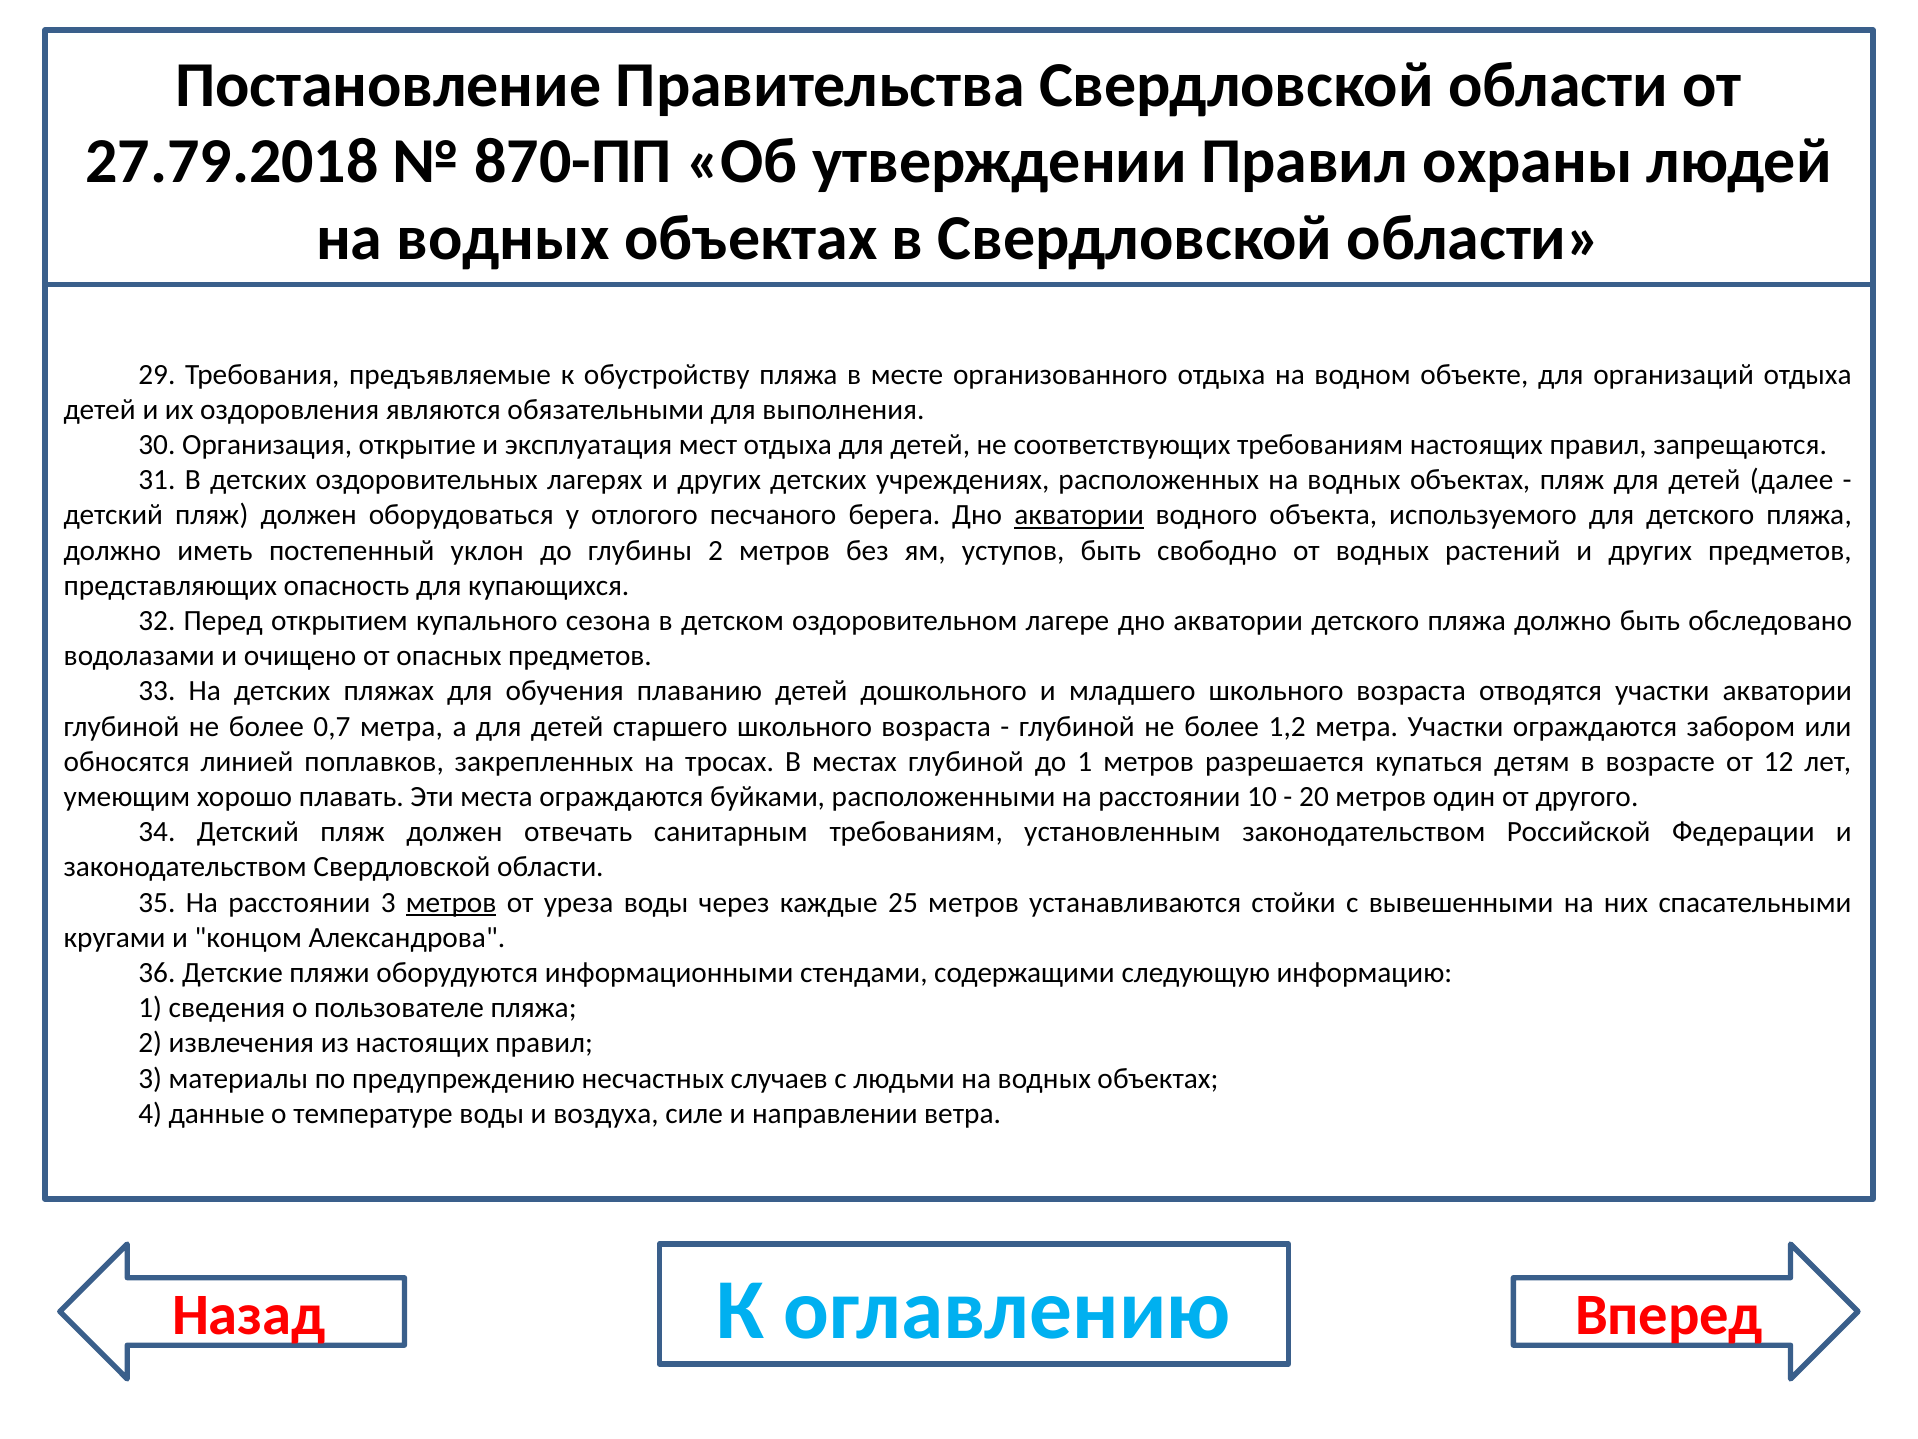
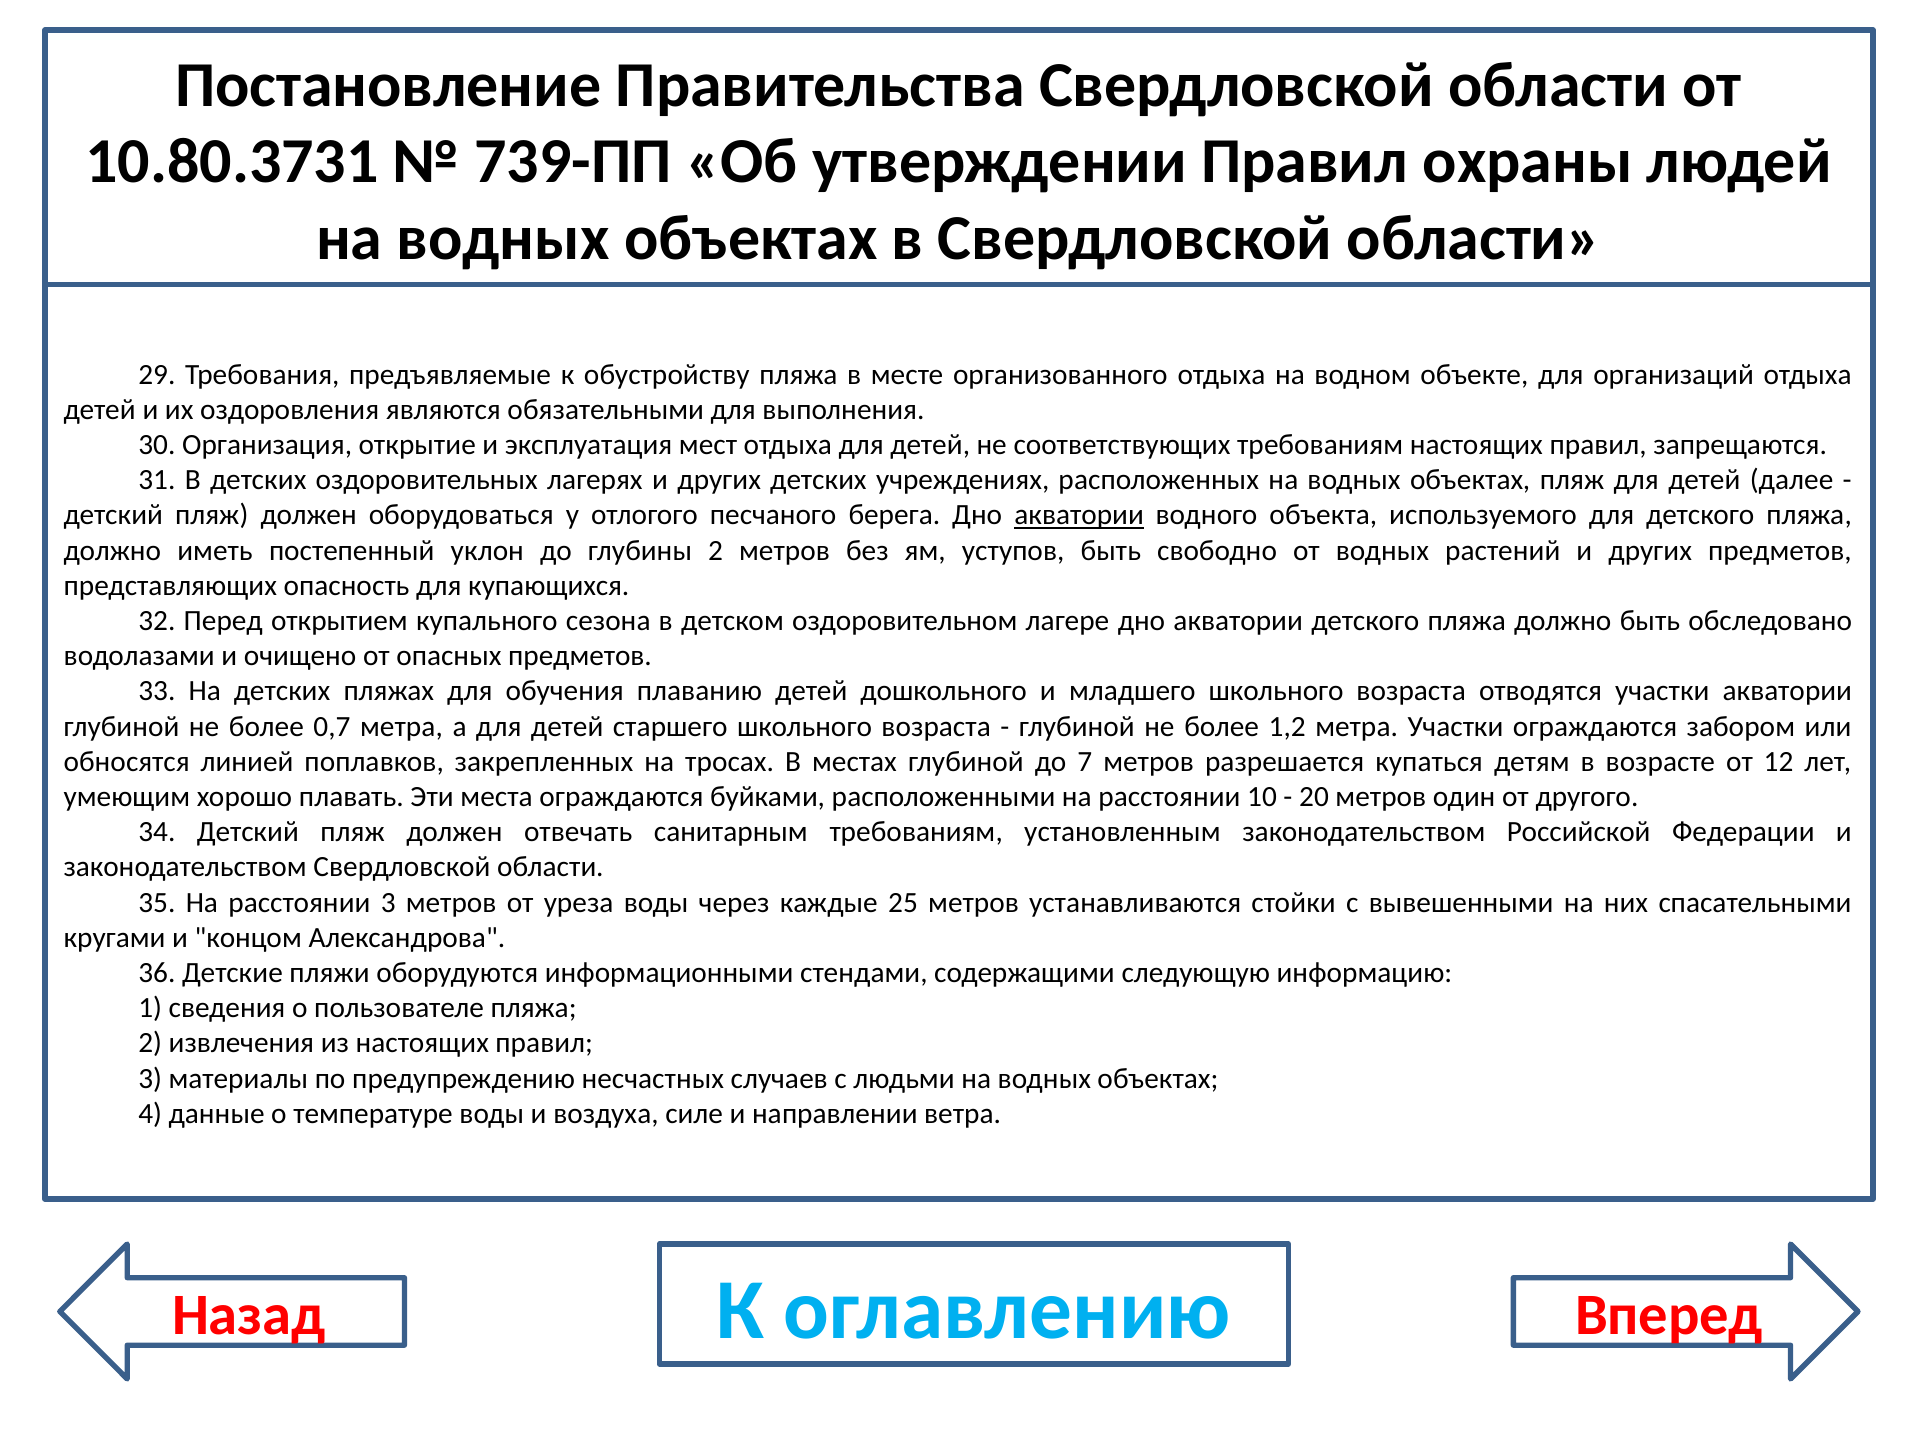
27.79.2018: 27.79.2018 -> 10.80.3731 (232, 162)
870-ПП: 870-ПП -> 739-ПП (573, 162)
до 1: 1 -> 7 (1085, 761)
метров underline: present -> none (451, 902)
